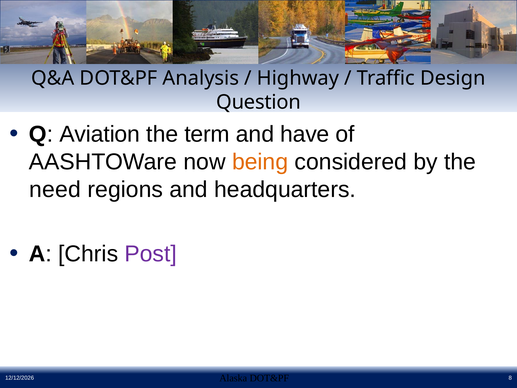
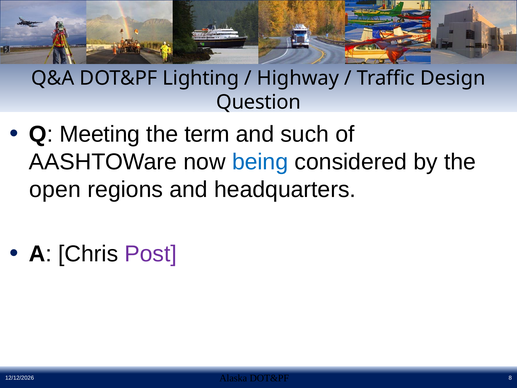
Analysis: Analysis -> Lighting (201, 78)
Aviation: Aviation -> Meeting (100, 134)
have: have -> such (305, 134)
being colour: orange -> blue (260, 162)
need: need -> open (55, 189)
